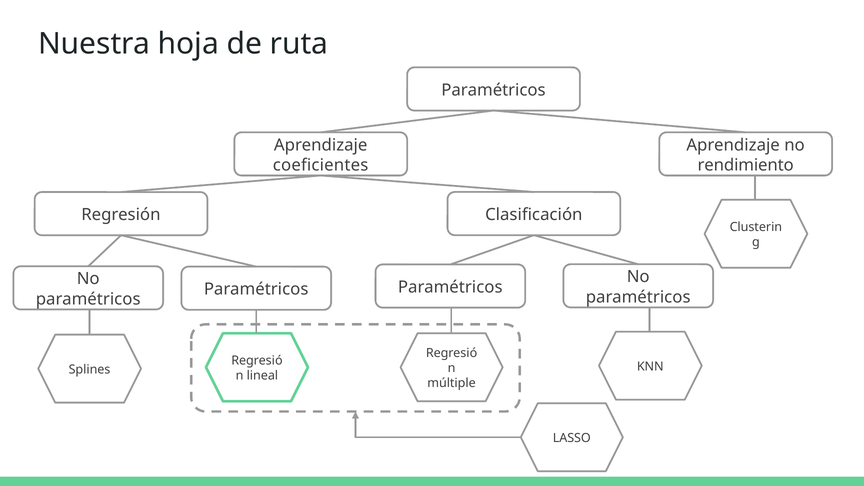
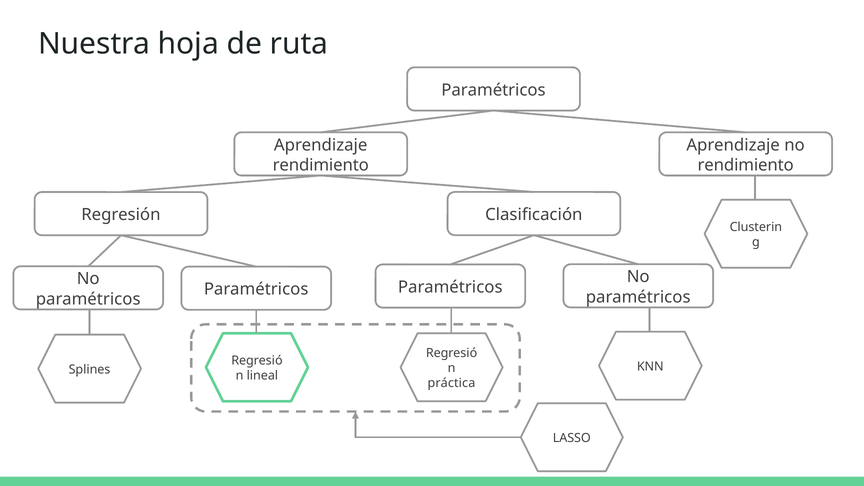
coeficientes: coeficientes -> rendimiento (321, 165)
múltiple: múltiple -> práctica (451, 383)
